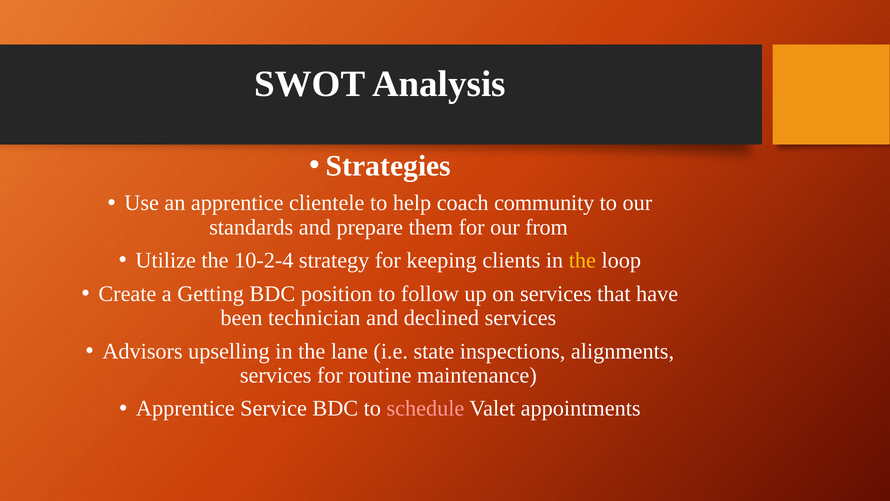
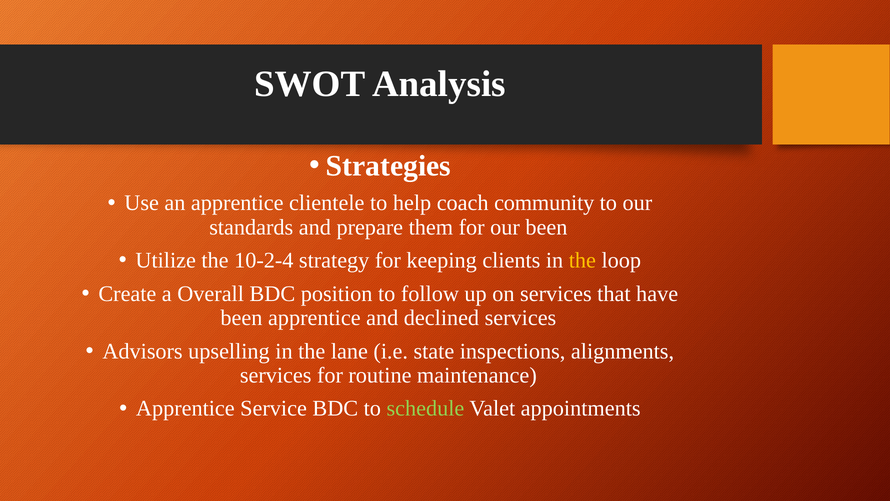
our from: from -> been (546, 227)
Getting: Getting -> Overall (211, 294)
been technician: technician -> apprentice (314, 318)
schedule colour: pink -> light green (425, 408)
